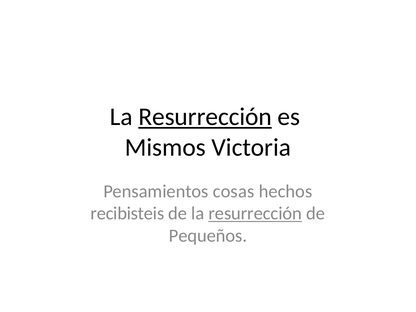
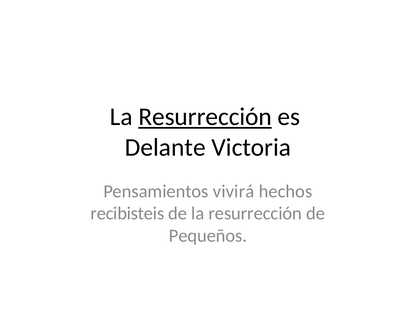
Mismos: Mismos -> Delante (165, 147)
cosas: cosas -> vivirá (234, 191)
resurrección underline: present -> none (255, 213)
